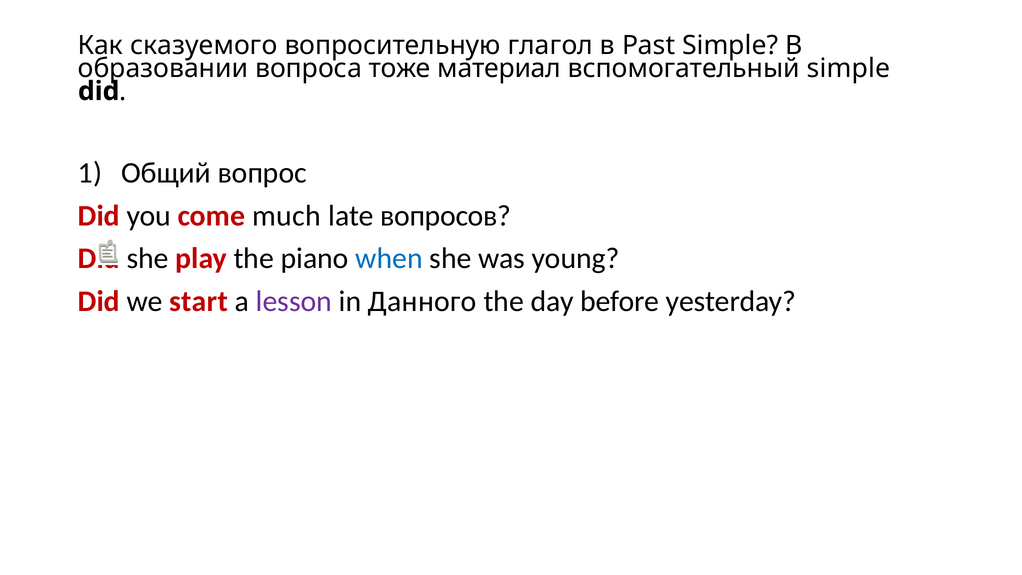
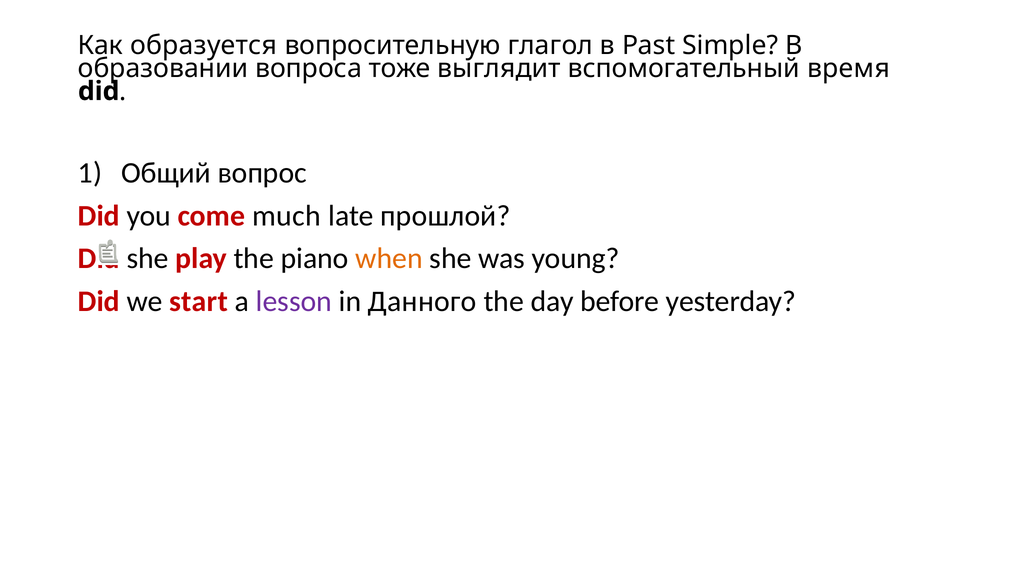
сказуемого: сказуемого -> образуется (204, 45)
материал: материал -> выглядит (499, 68)
вспомогательный simple: simple -> время (849, 68)
вопросов: вопросов -> прошлой (445, 216)
when colour: blue -> orange (389, 258)
